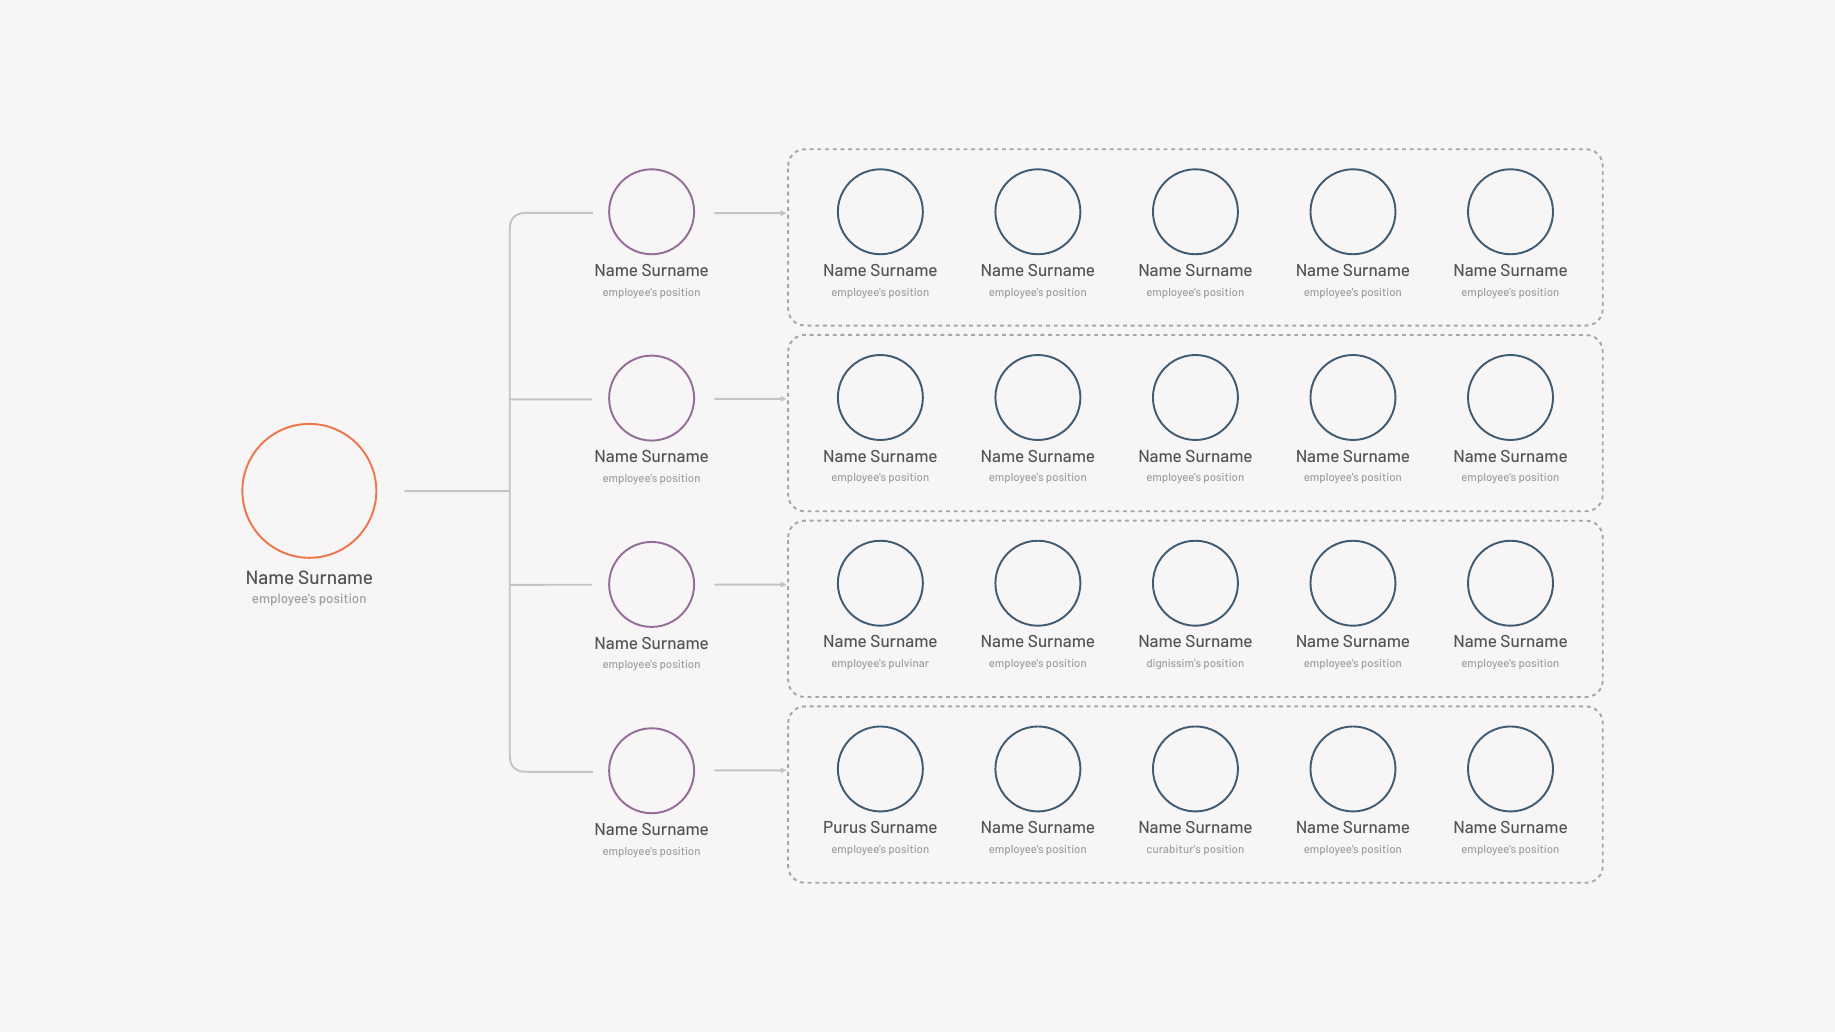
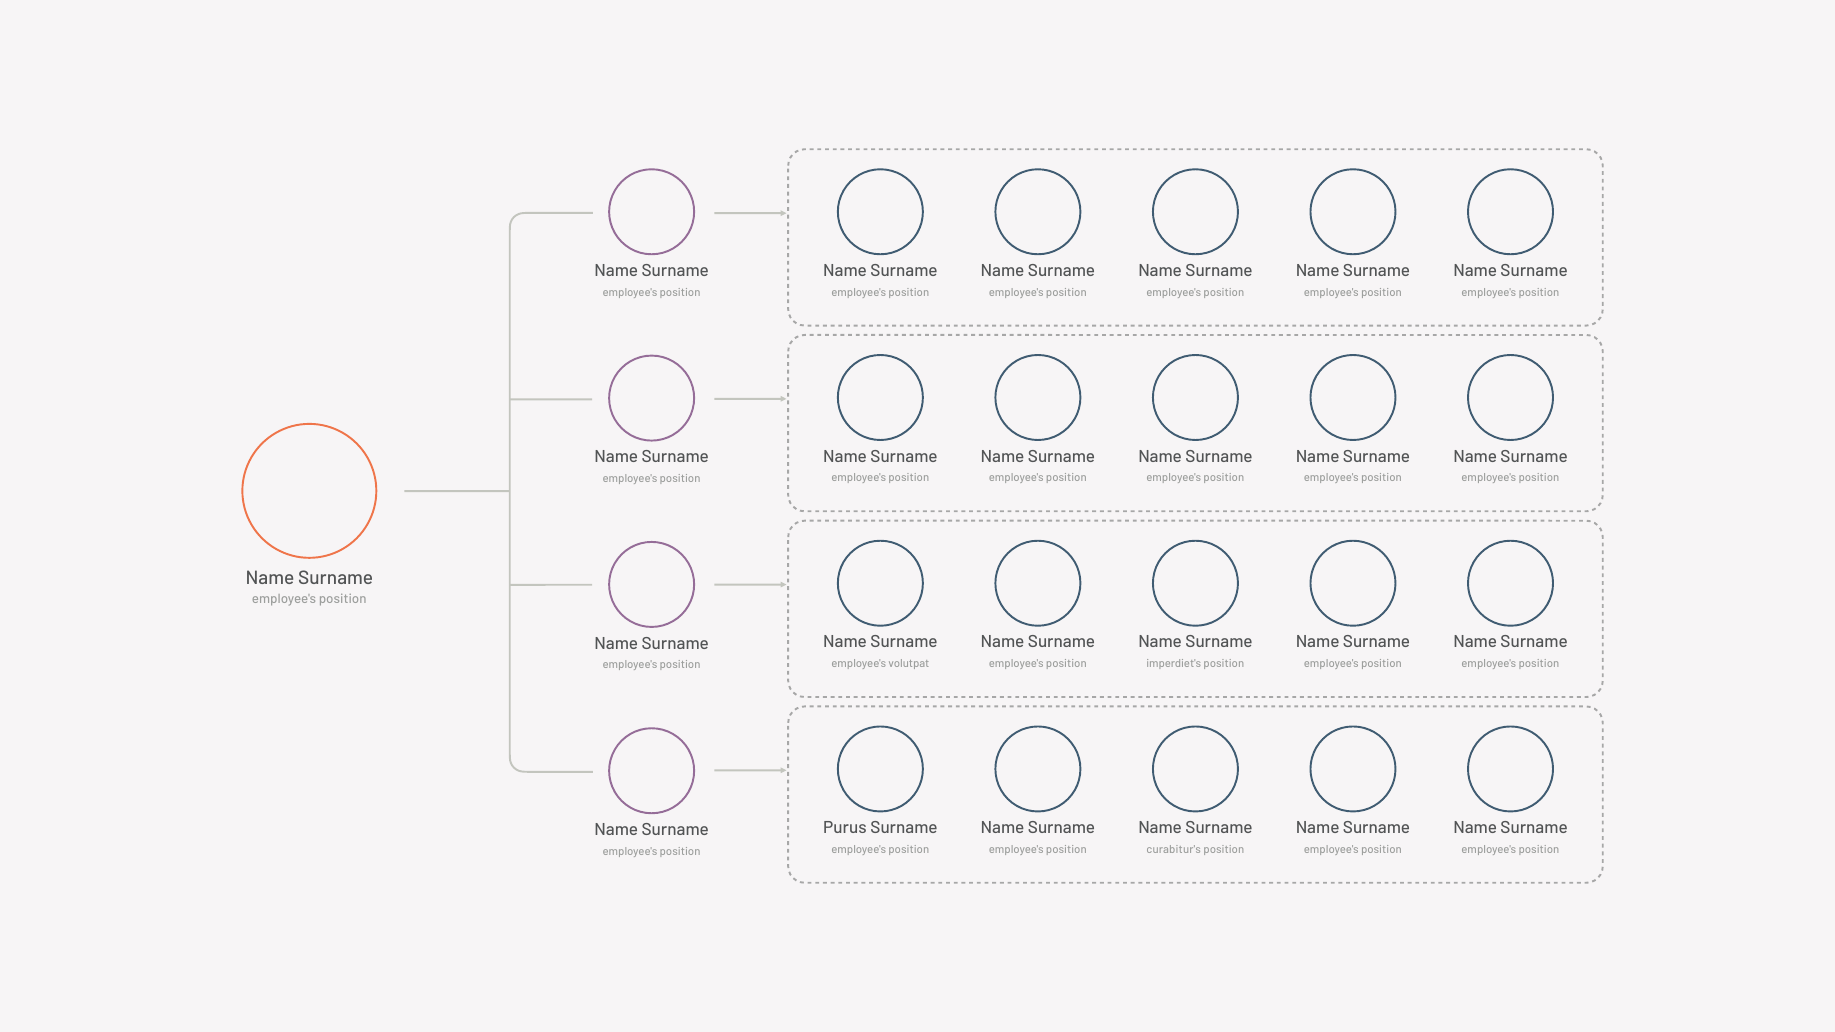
pulvinar: pulvinar -> volutpat (909, 664)
dignissim's: dignissim's -> imperdiet's (1174, 664)
